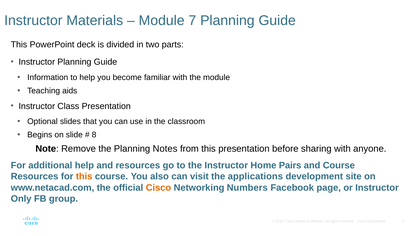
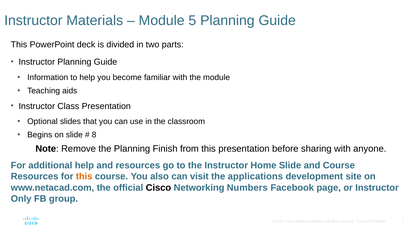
7: 7 -> 5 (192, 21)
Notes: Notes -> Finish (165, 149)
Home Pairs: Pairs -> Slide (290, 166)
Cisco colour: orange -> black (158, 188)
